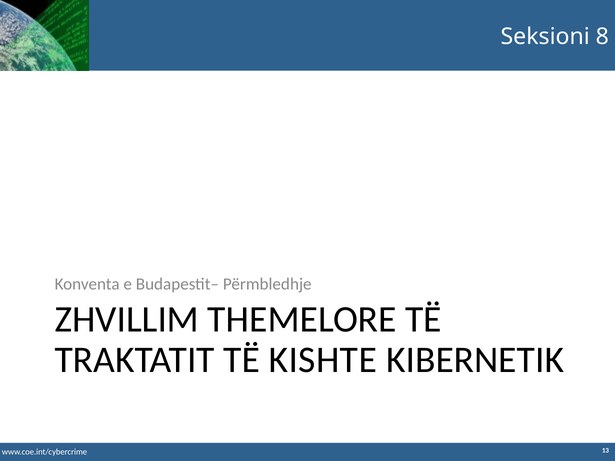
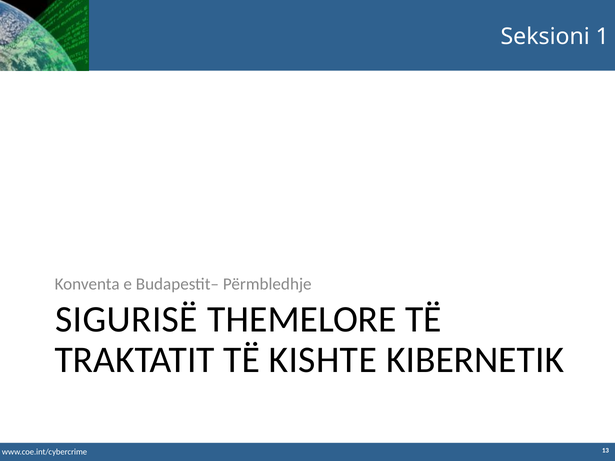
8: 8 -> 1 (602, 37)
ZHVILLIM: ZHVILLIM -> SIGURISË (127, 319)
